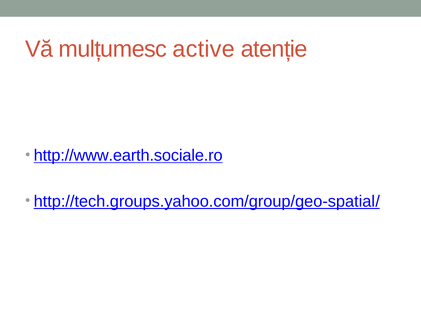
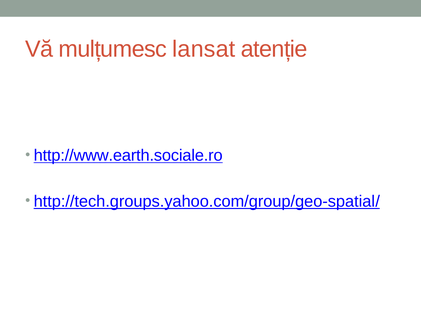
active: active -> lansat (204, 49)
